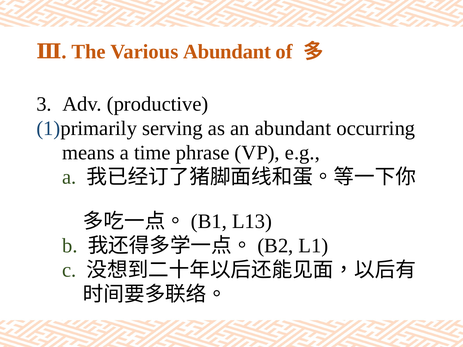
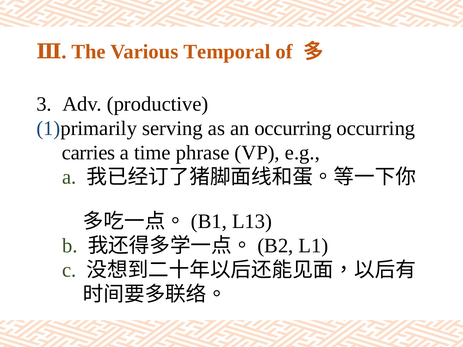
Various Abundant: Abundant -> Temporal (227, 52)
an abundant: abundant -> occurring (293, 128)
means: means -> carries (89, 153)
